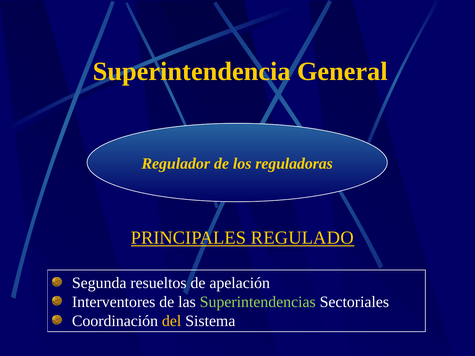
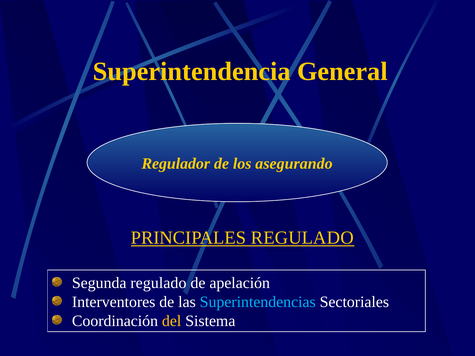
reguladoras: reguladoras -> asegurando (294, 164)
Segunda resueltos: resueltos -> regulado (158, 283)
Superintendencias colour: light green -> light blue (258, 302)
